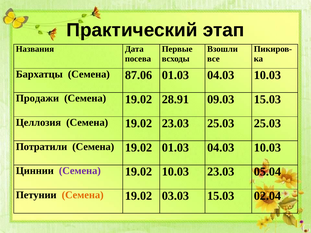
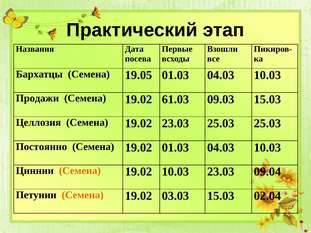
87.06: 87.06 -> 19.05 (139, 75)
28.91: 28.91 -> 61.03 (175, 99)
Потратили: Потратили -> Постоянно (41, 147)
Семена colour: purple -> orange (80, 171)
05.04: 05.04 -> 09.04 (267, 172)
